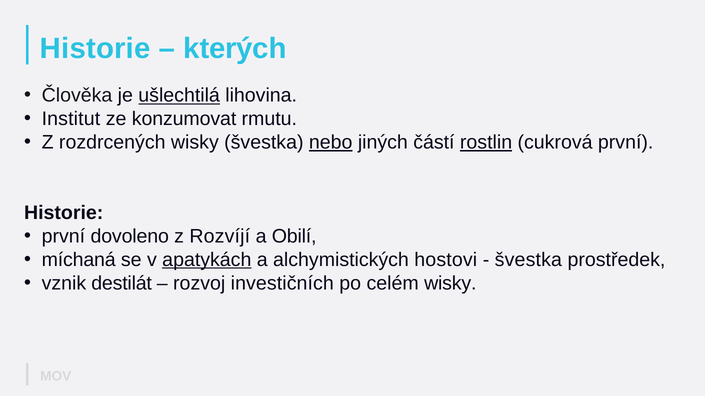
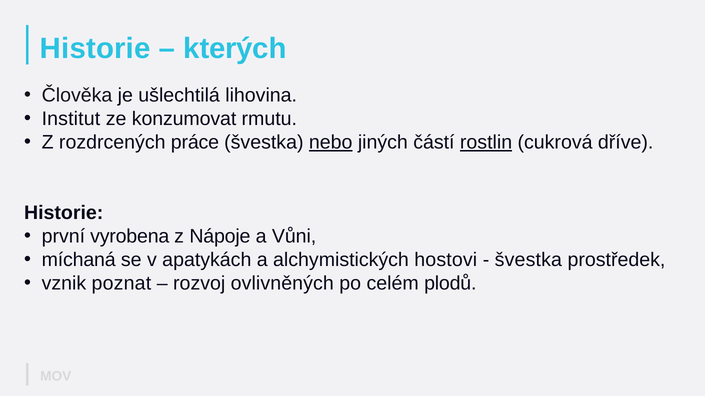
ušlechtilá underline: present -> none (179, 96)
rozdrcených wisky: wisky -> práce (195, 143)
cukrová první: první -> dříve (626, 143)
dovoleno: dovoleno -> vyrobena (130, 237)
Rozvíjí: Rozvíjí -> Nápoje (220, 237)
Obilí: Obilí -> Vůni (294, 237)
apatykách underline: present -> none (207, 260)
destilát: destilát -> poznat (121, 284)
investičních: investičních -> ovlivněných (282, 284)
celém wisky: wisky -> plodů (450, 284)
